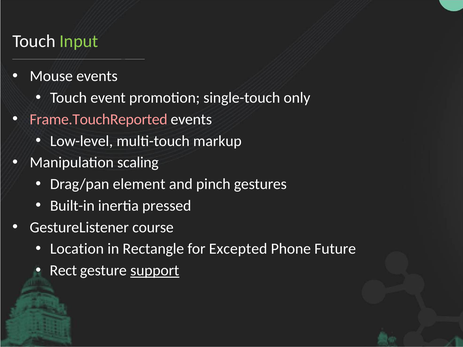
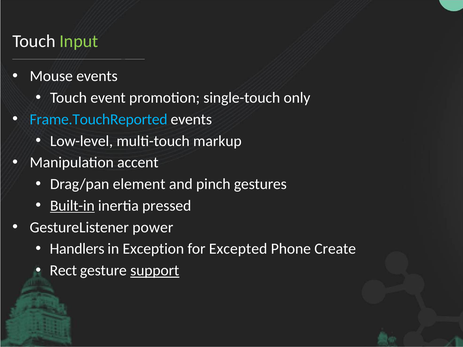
Frame.TouchReported colour: pink -> light blue (99, 119)
scaling: scaling -> accent (138, 163)
Built-in underline: none -> present (72, 206)
course: course -> power (153, 227)
Location: Location -> Handlers (77, 249)
Rectangle: Rectangle -> Exception (153, 249)
Future: Future -> Create (335, 249)
